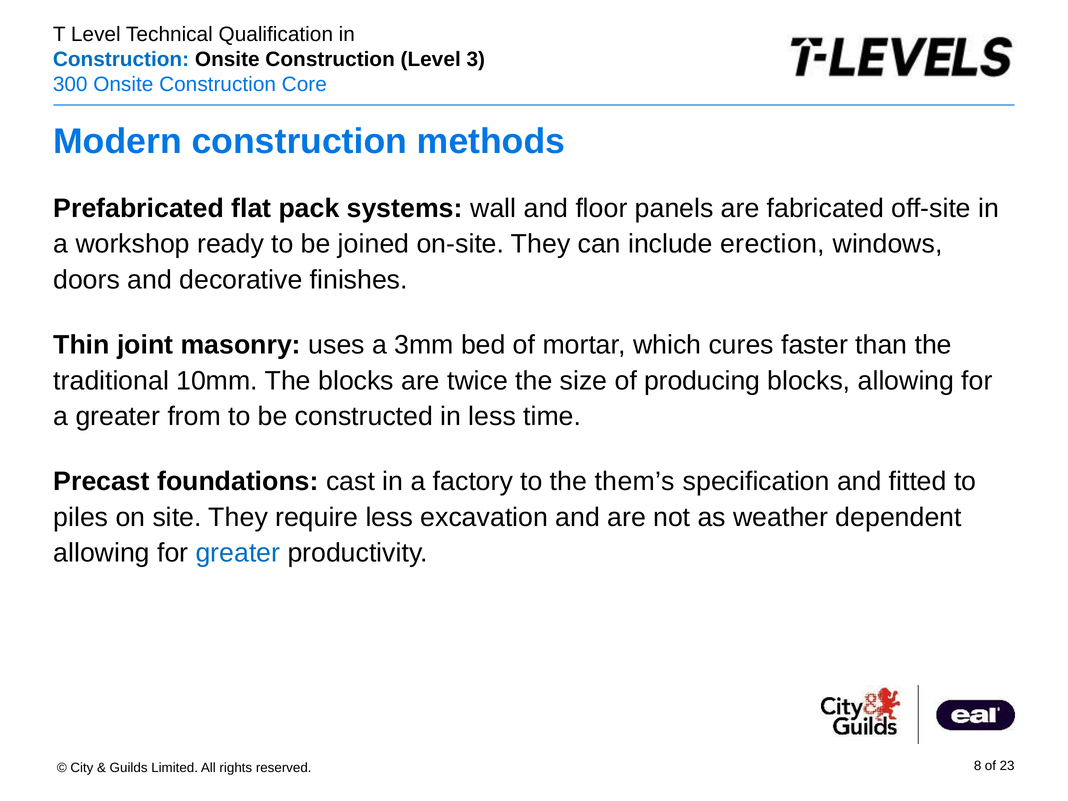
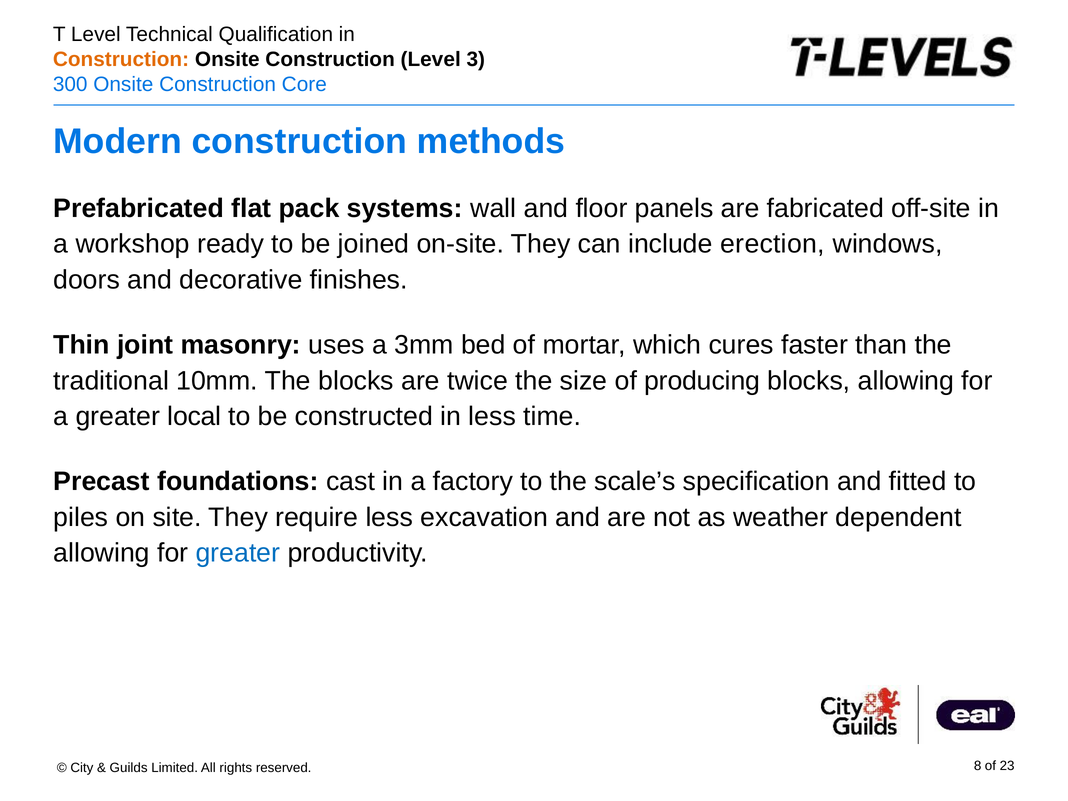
Construction colour: blue -> orange (121, 59)
from: from -> local (194, 416)
them’s: them’s -> scale’s (635, 482)
